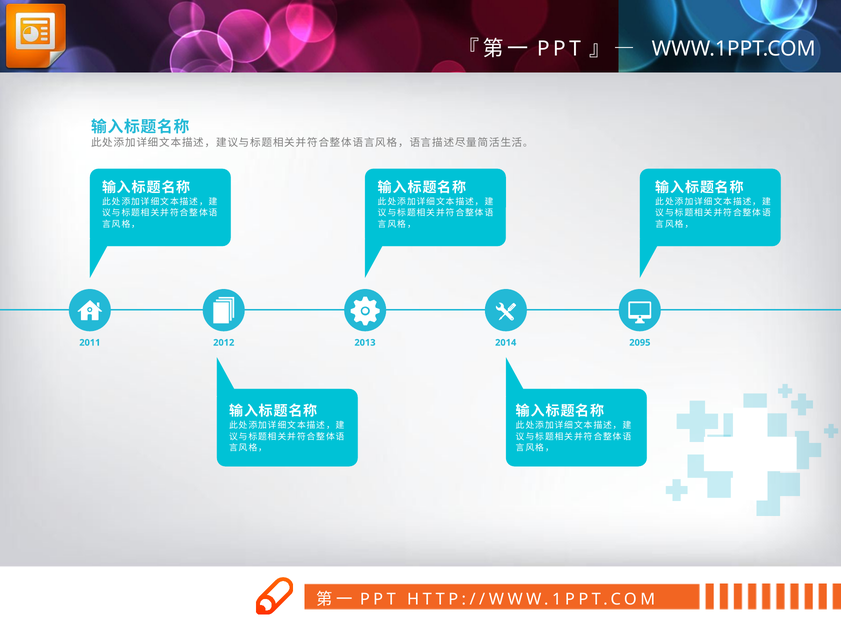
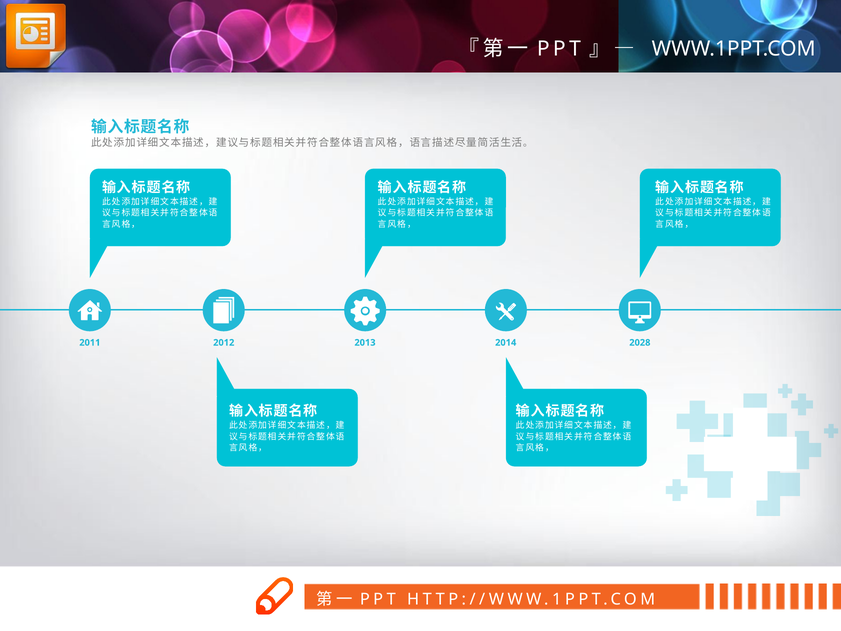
2095: 2095 -> 2028 (640, 342)
